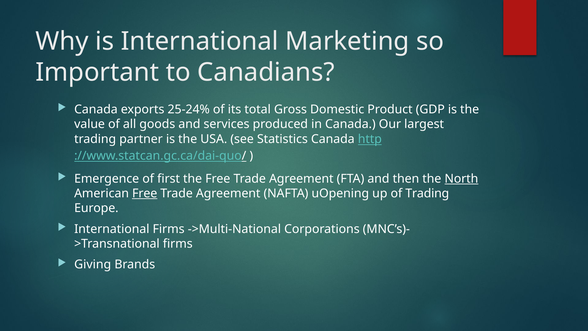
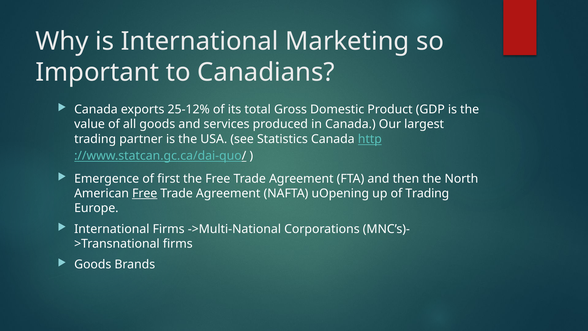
25-24%: 25-24% -> 25-12% (189, 109)
North underline: present -> none (461, 179)
Giving: Giving -> Goods (93, 264)
